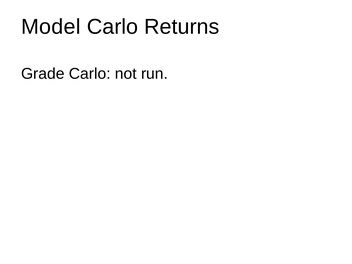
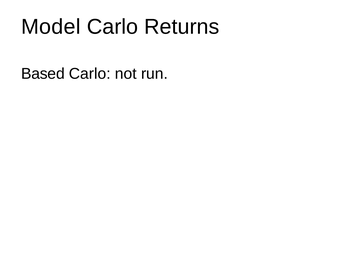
Grade: Grade -> Based (43, 74)
